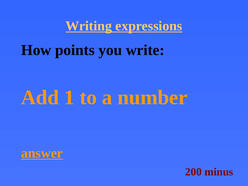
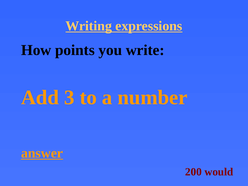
1: 1 -> 3 (69, 97)
minus: minus -> would (219, 172)
